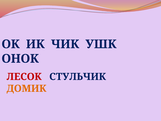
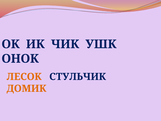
ЛЕСОК colour: red -> orange (24, 77)
